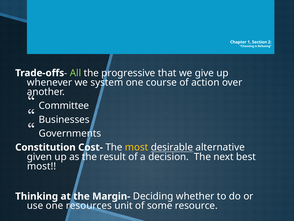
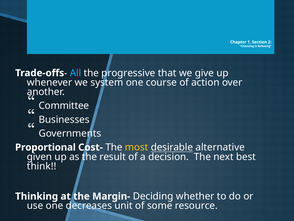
All colour: light green -> light blue (76, 73)
Constitution: Constitution -> Proportional (45, 147)
most: most -> think (42, 166)
resources: resources -> decreases (89, 205)
